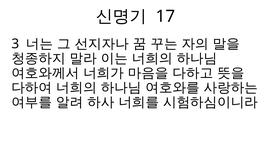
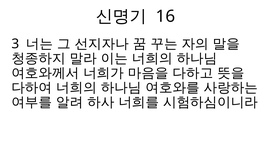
17: 17 -> 16 (165, 16)
